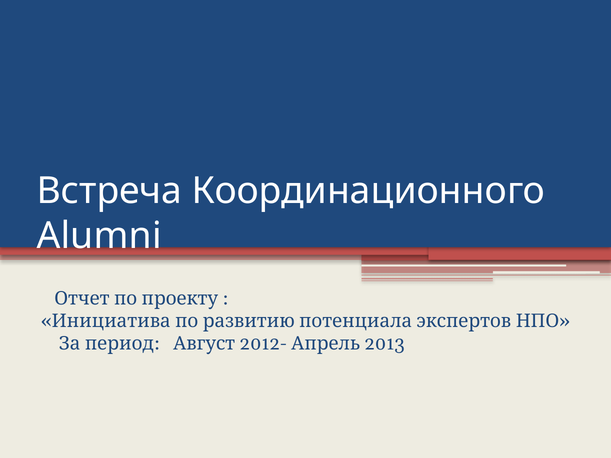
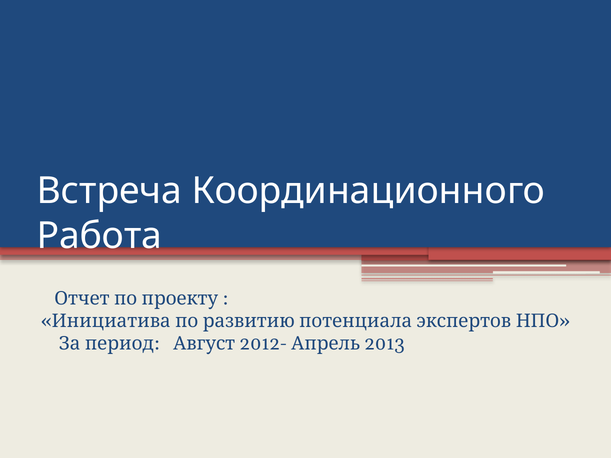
Alumni: Alumni -> Работа (99, 236)
